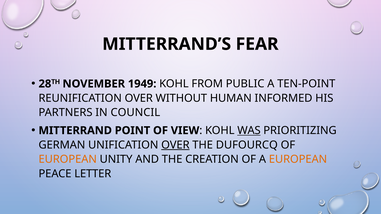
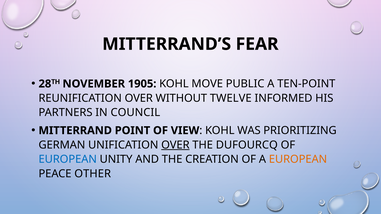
1949: 1949 -> 1905 (142, 84)
FROM: FROM -> MOVE (207, 84)
HUMAN: HUMAN -> TWELVE (231, 98)
WAS underline: present -> none (249, 131)
EUROPEAN colour: orange -> blue (68, 159)
LETTER: LETTER -> OTHER (93, 174)
